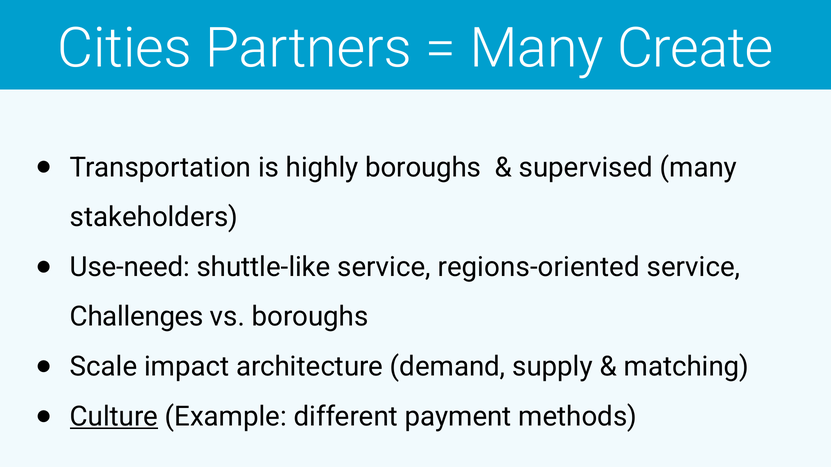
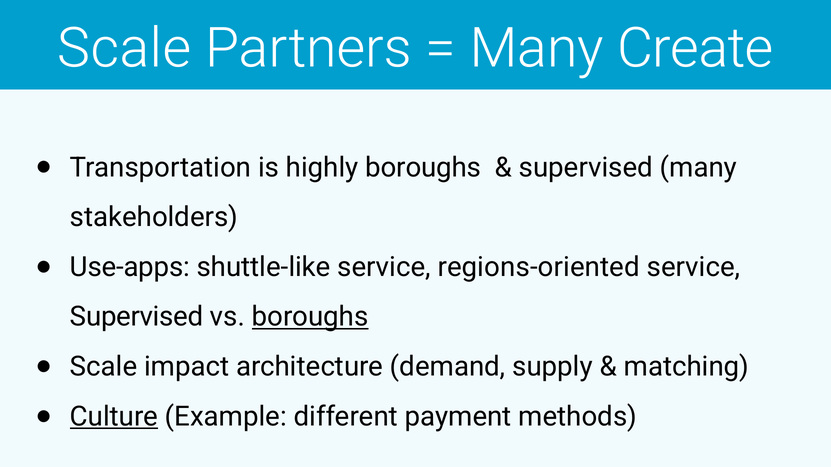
Cities: Cities -> Scale (124, 49)
Use-need: Use-need -> Use-apps (130, 267)
Challenges: Challenges -> Supervised (137, 317)
boroughs underline: none -> present (310, 317)
